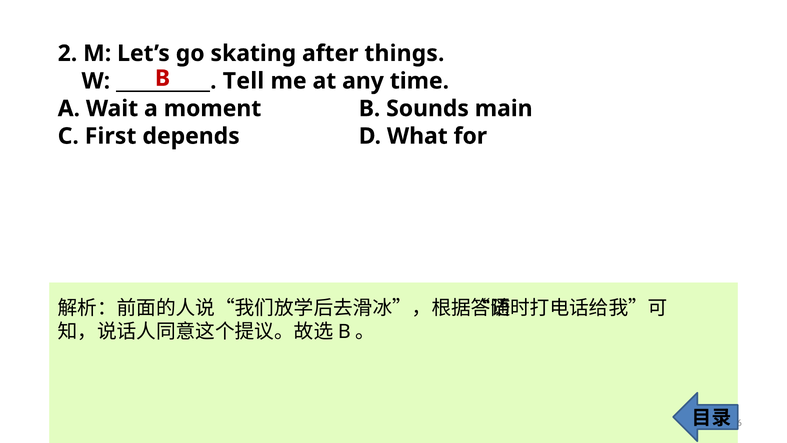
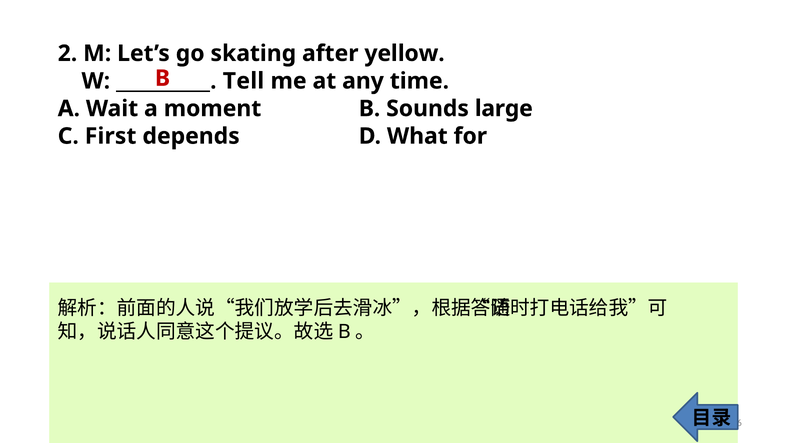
things: things -> yellow (405, 53)
main: main -> large (504, 108)
